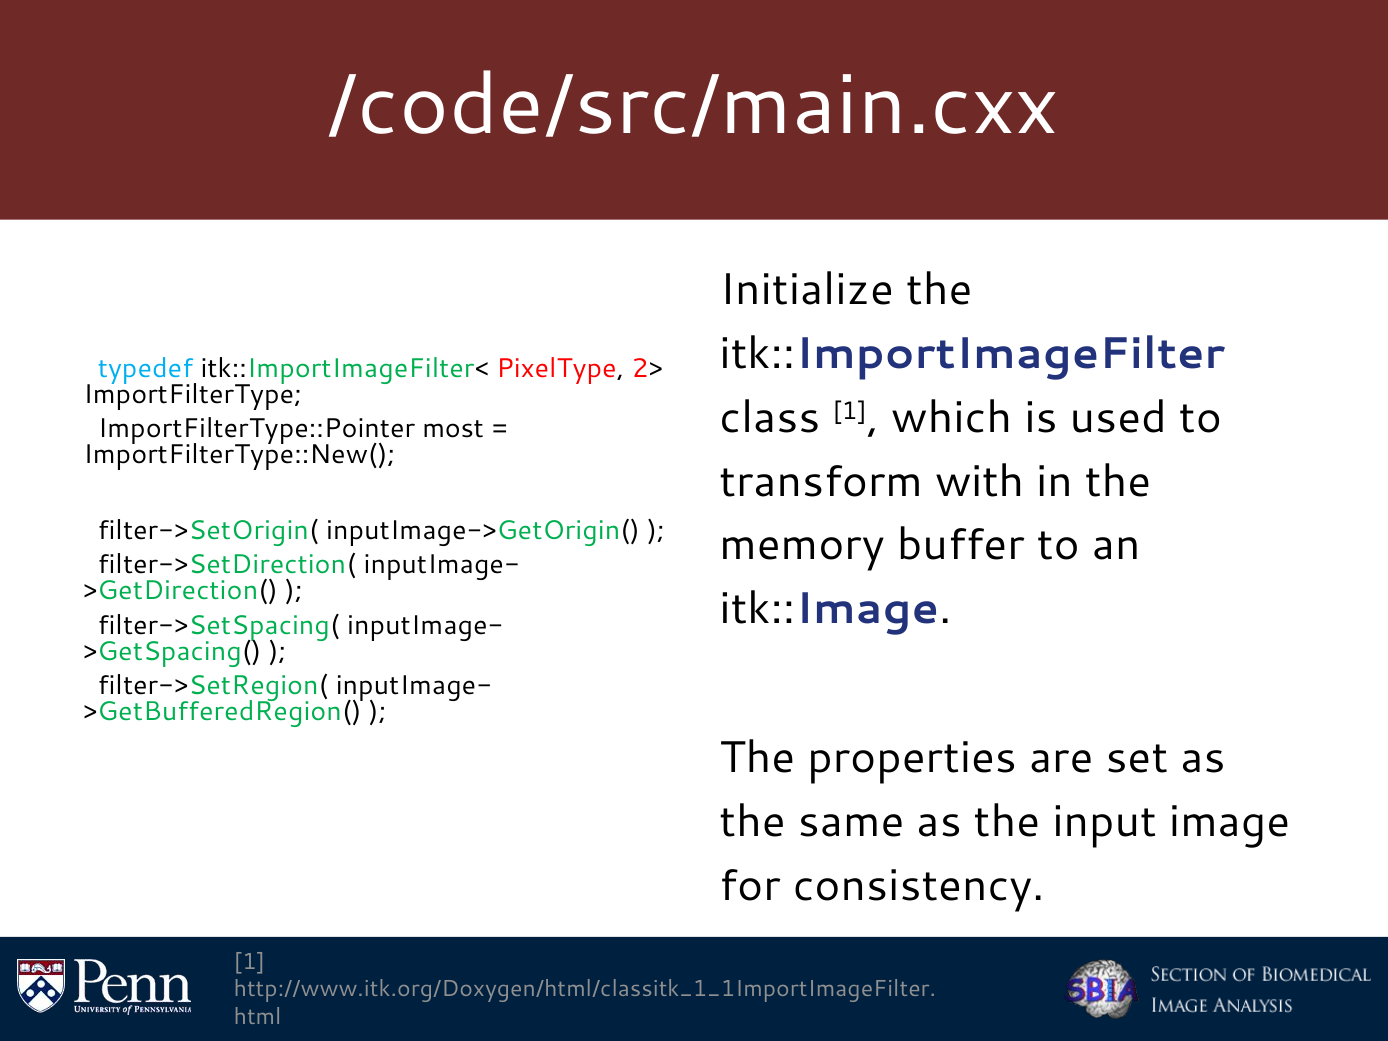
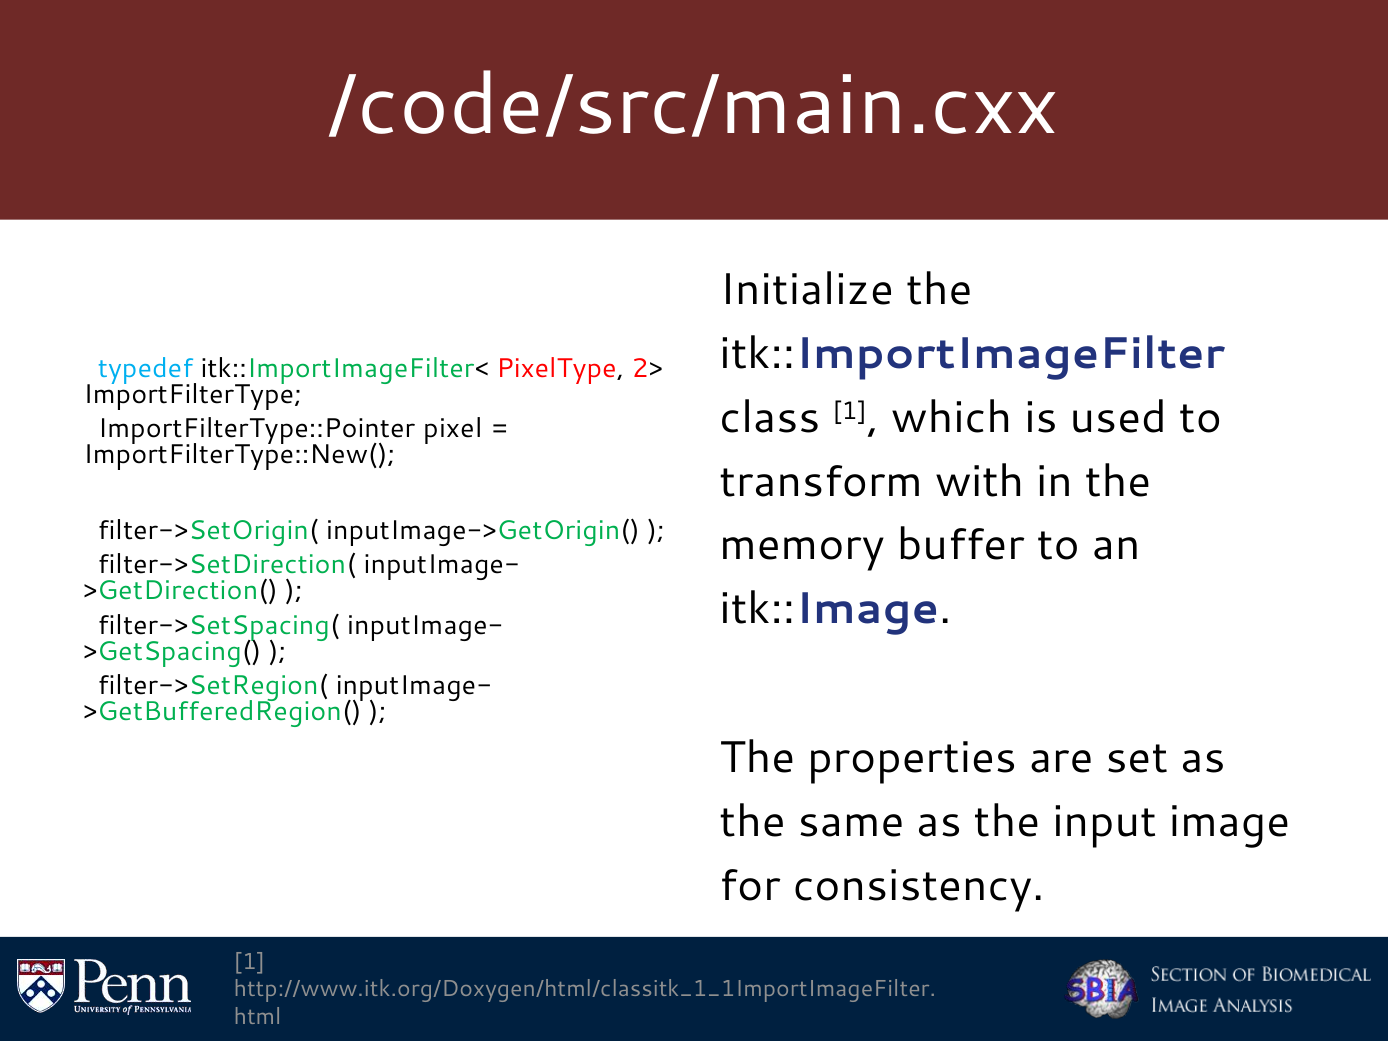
most: most -> pixel (453, 429)
